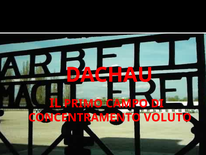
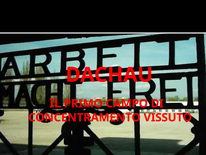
VOLUTO: VOLUTO -> VISSUTO (168, 117)
